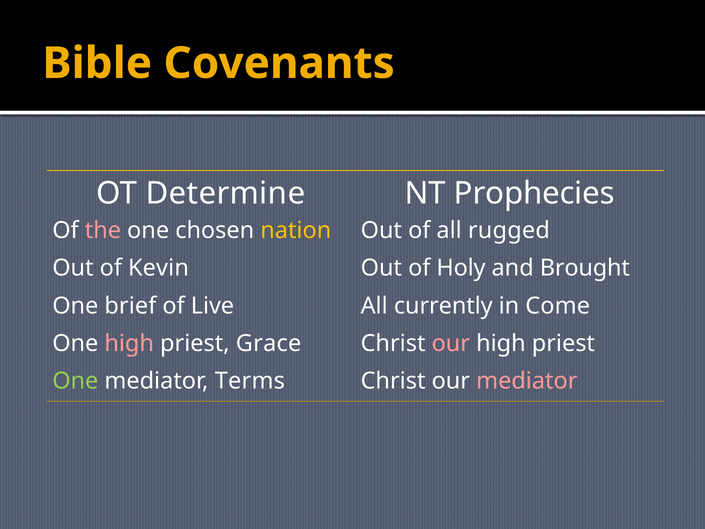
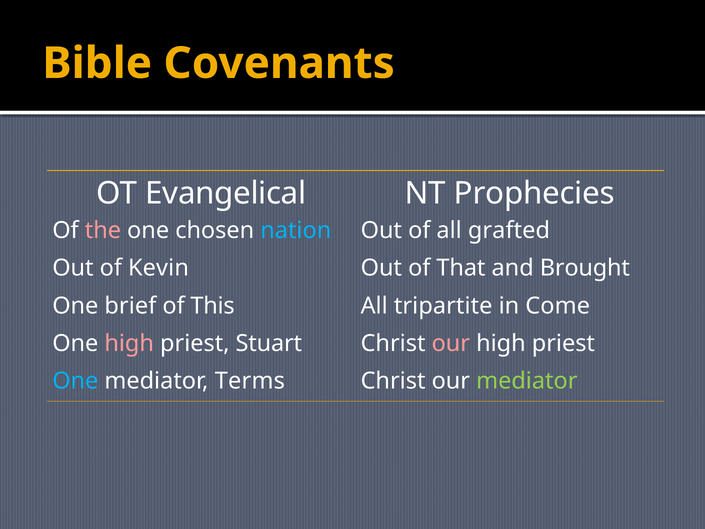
Determine: Determine -> Evangelical (226, 194)
nation colour: yellow -> light blue (296, 230)
rugged: rugged -> grafted (509, 230)
Holy: Holy -> That (461, 268)
Live: Live -> This (213, 306)
currently: currently -> tripartite (443, 306)
Grace: Grace -> Stuart (269, 343)
One colour: light green -> light blue (75, 381)
mediator colour: pink -> light green (527, 381)
